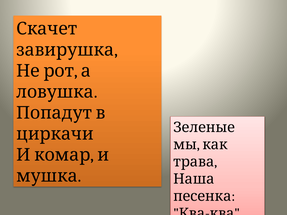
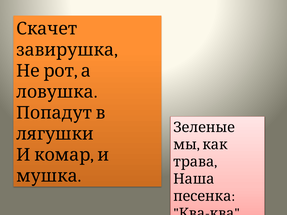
циркачи: циркачи -> лягушки (55, 134)
